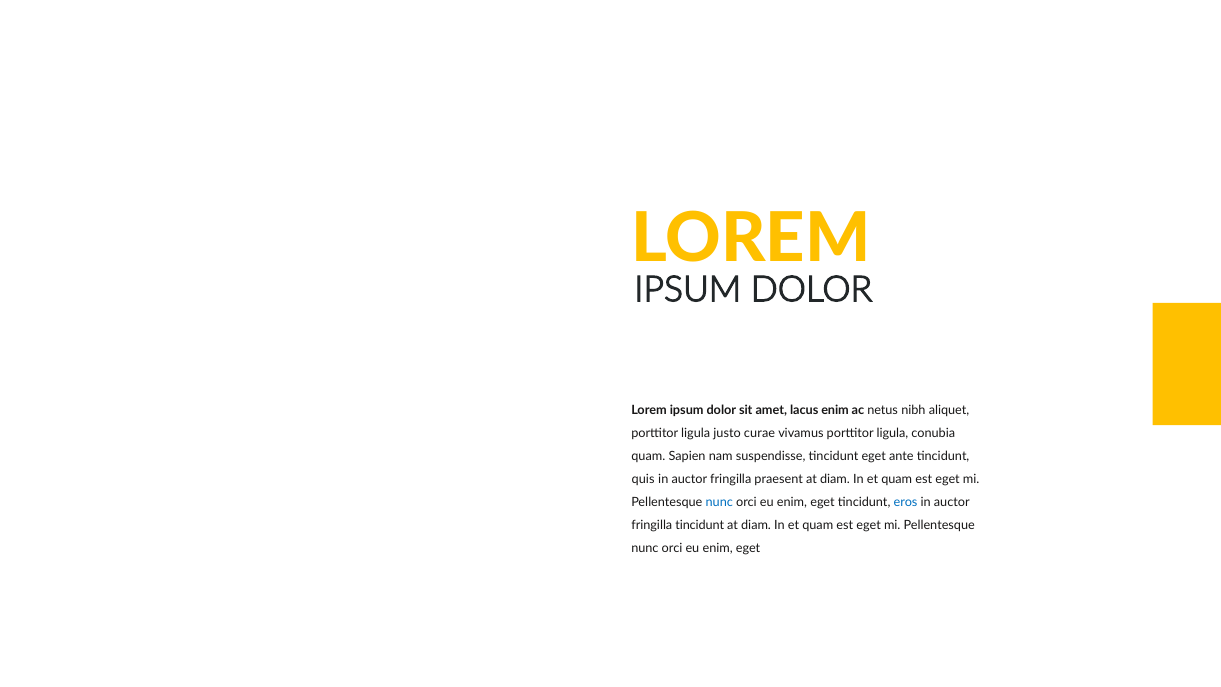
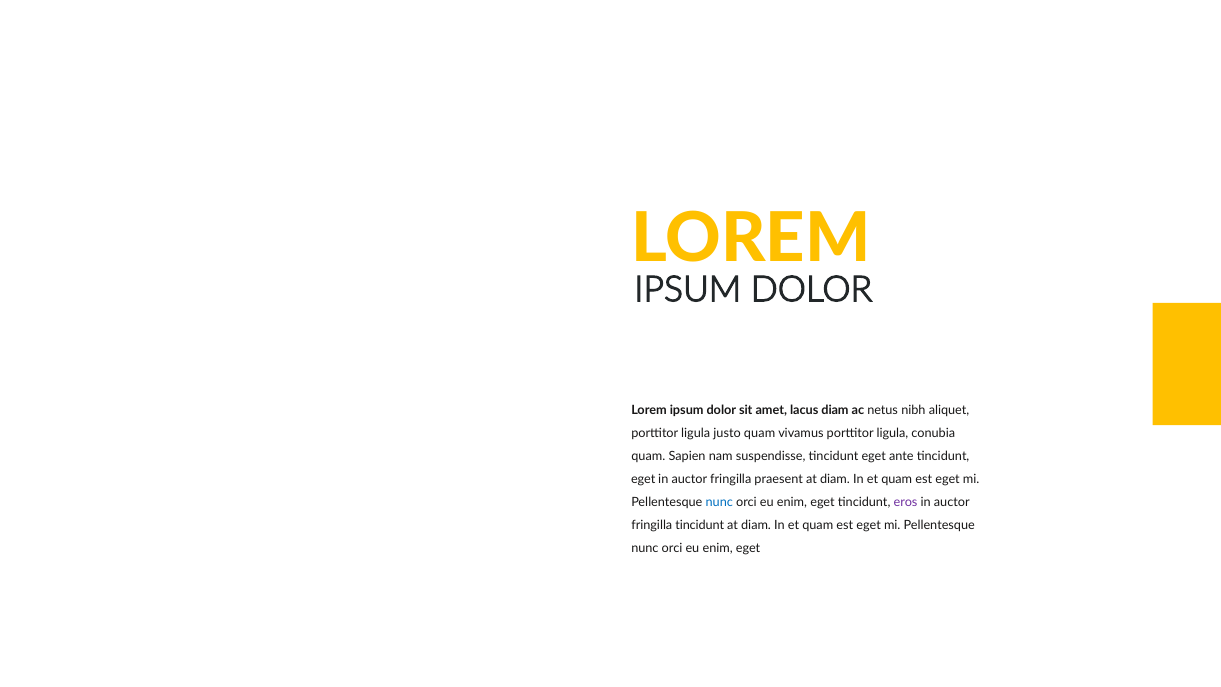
lacus enim: enim -> diam (835, 410)
justo curae: curae -> quam (760, 433)
quis: quis -> eget (643, 479)
eros colour: blue -> purple (906, 502)
